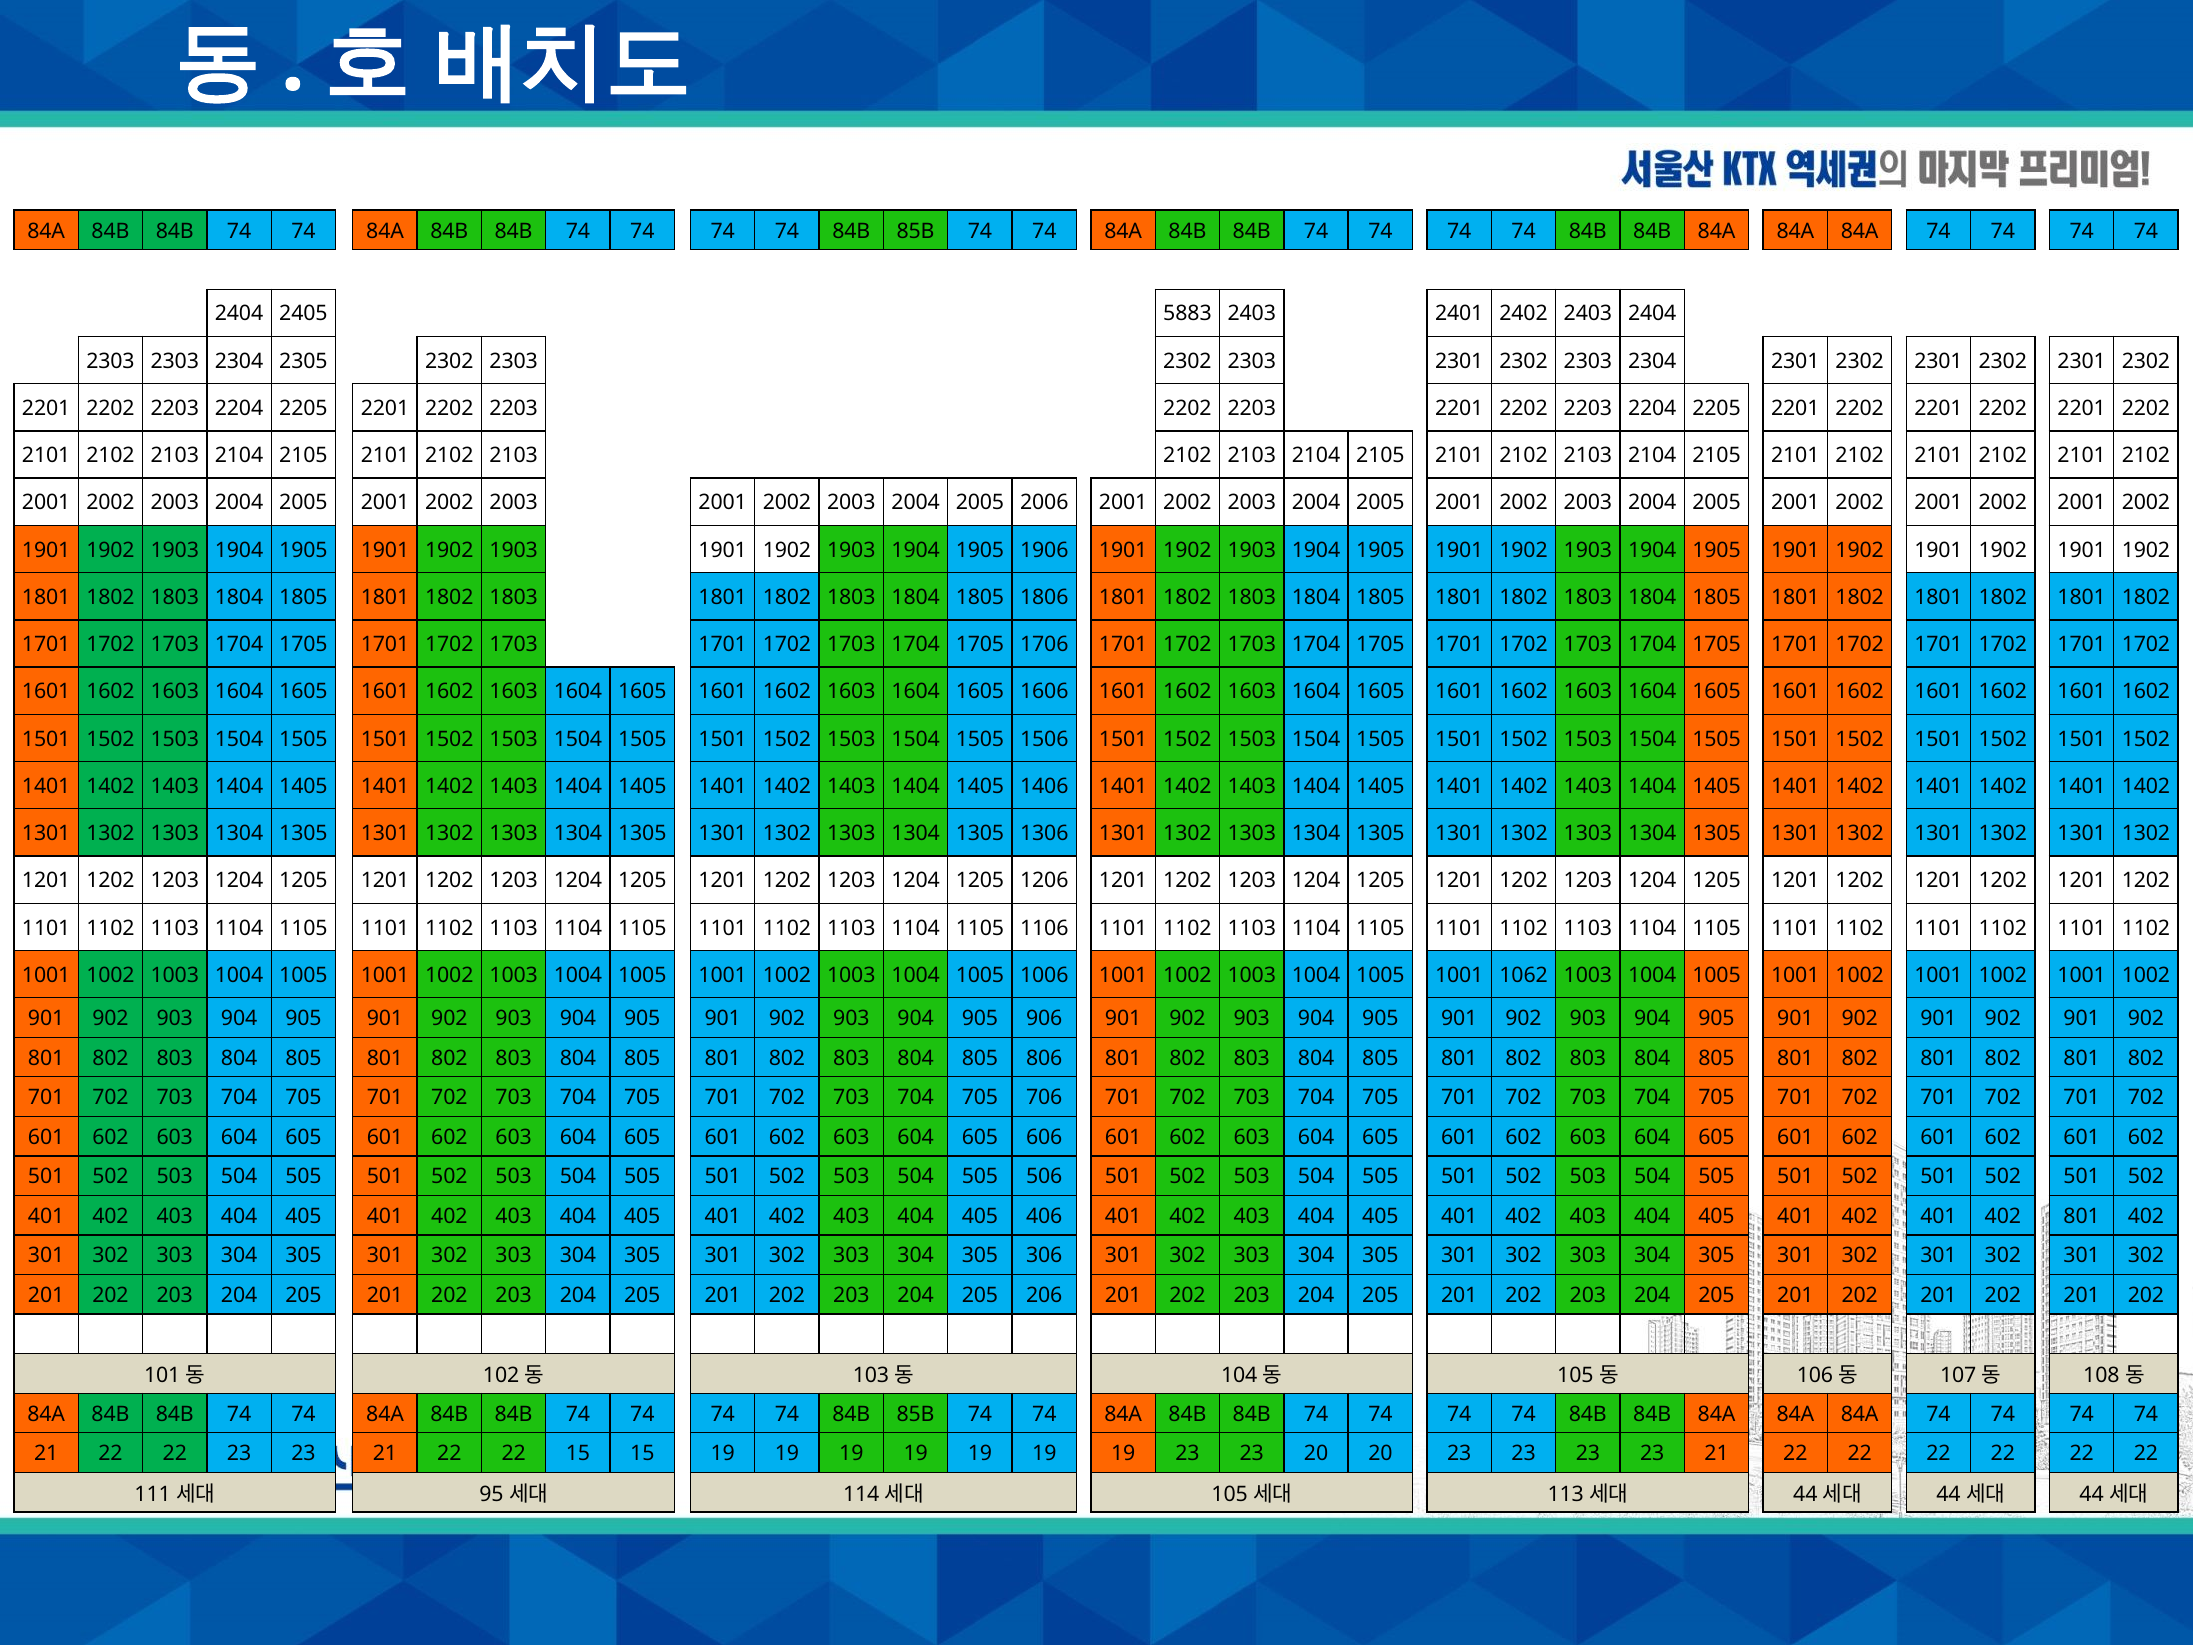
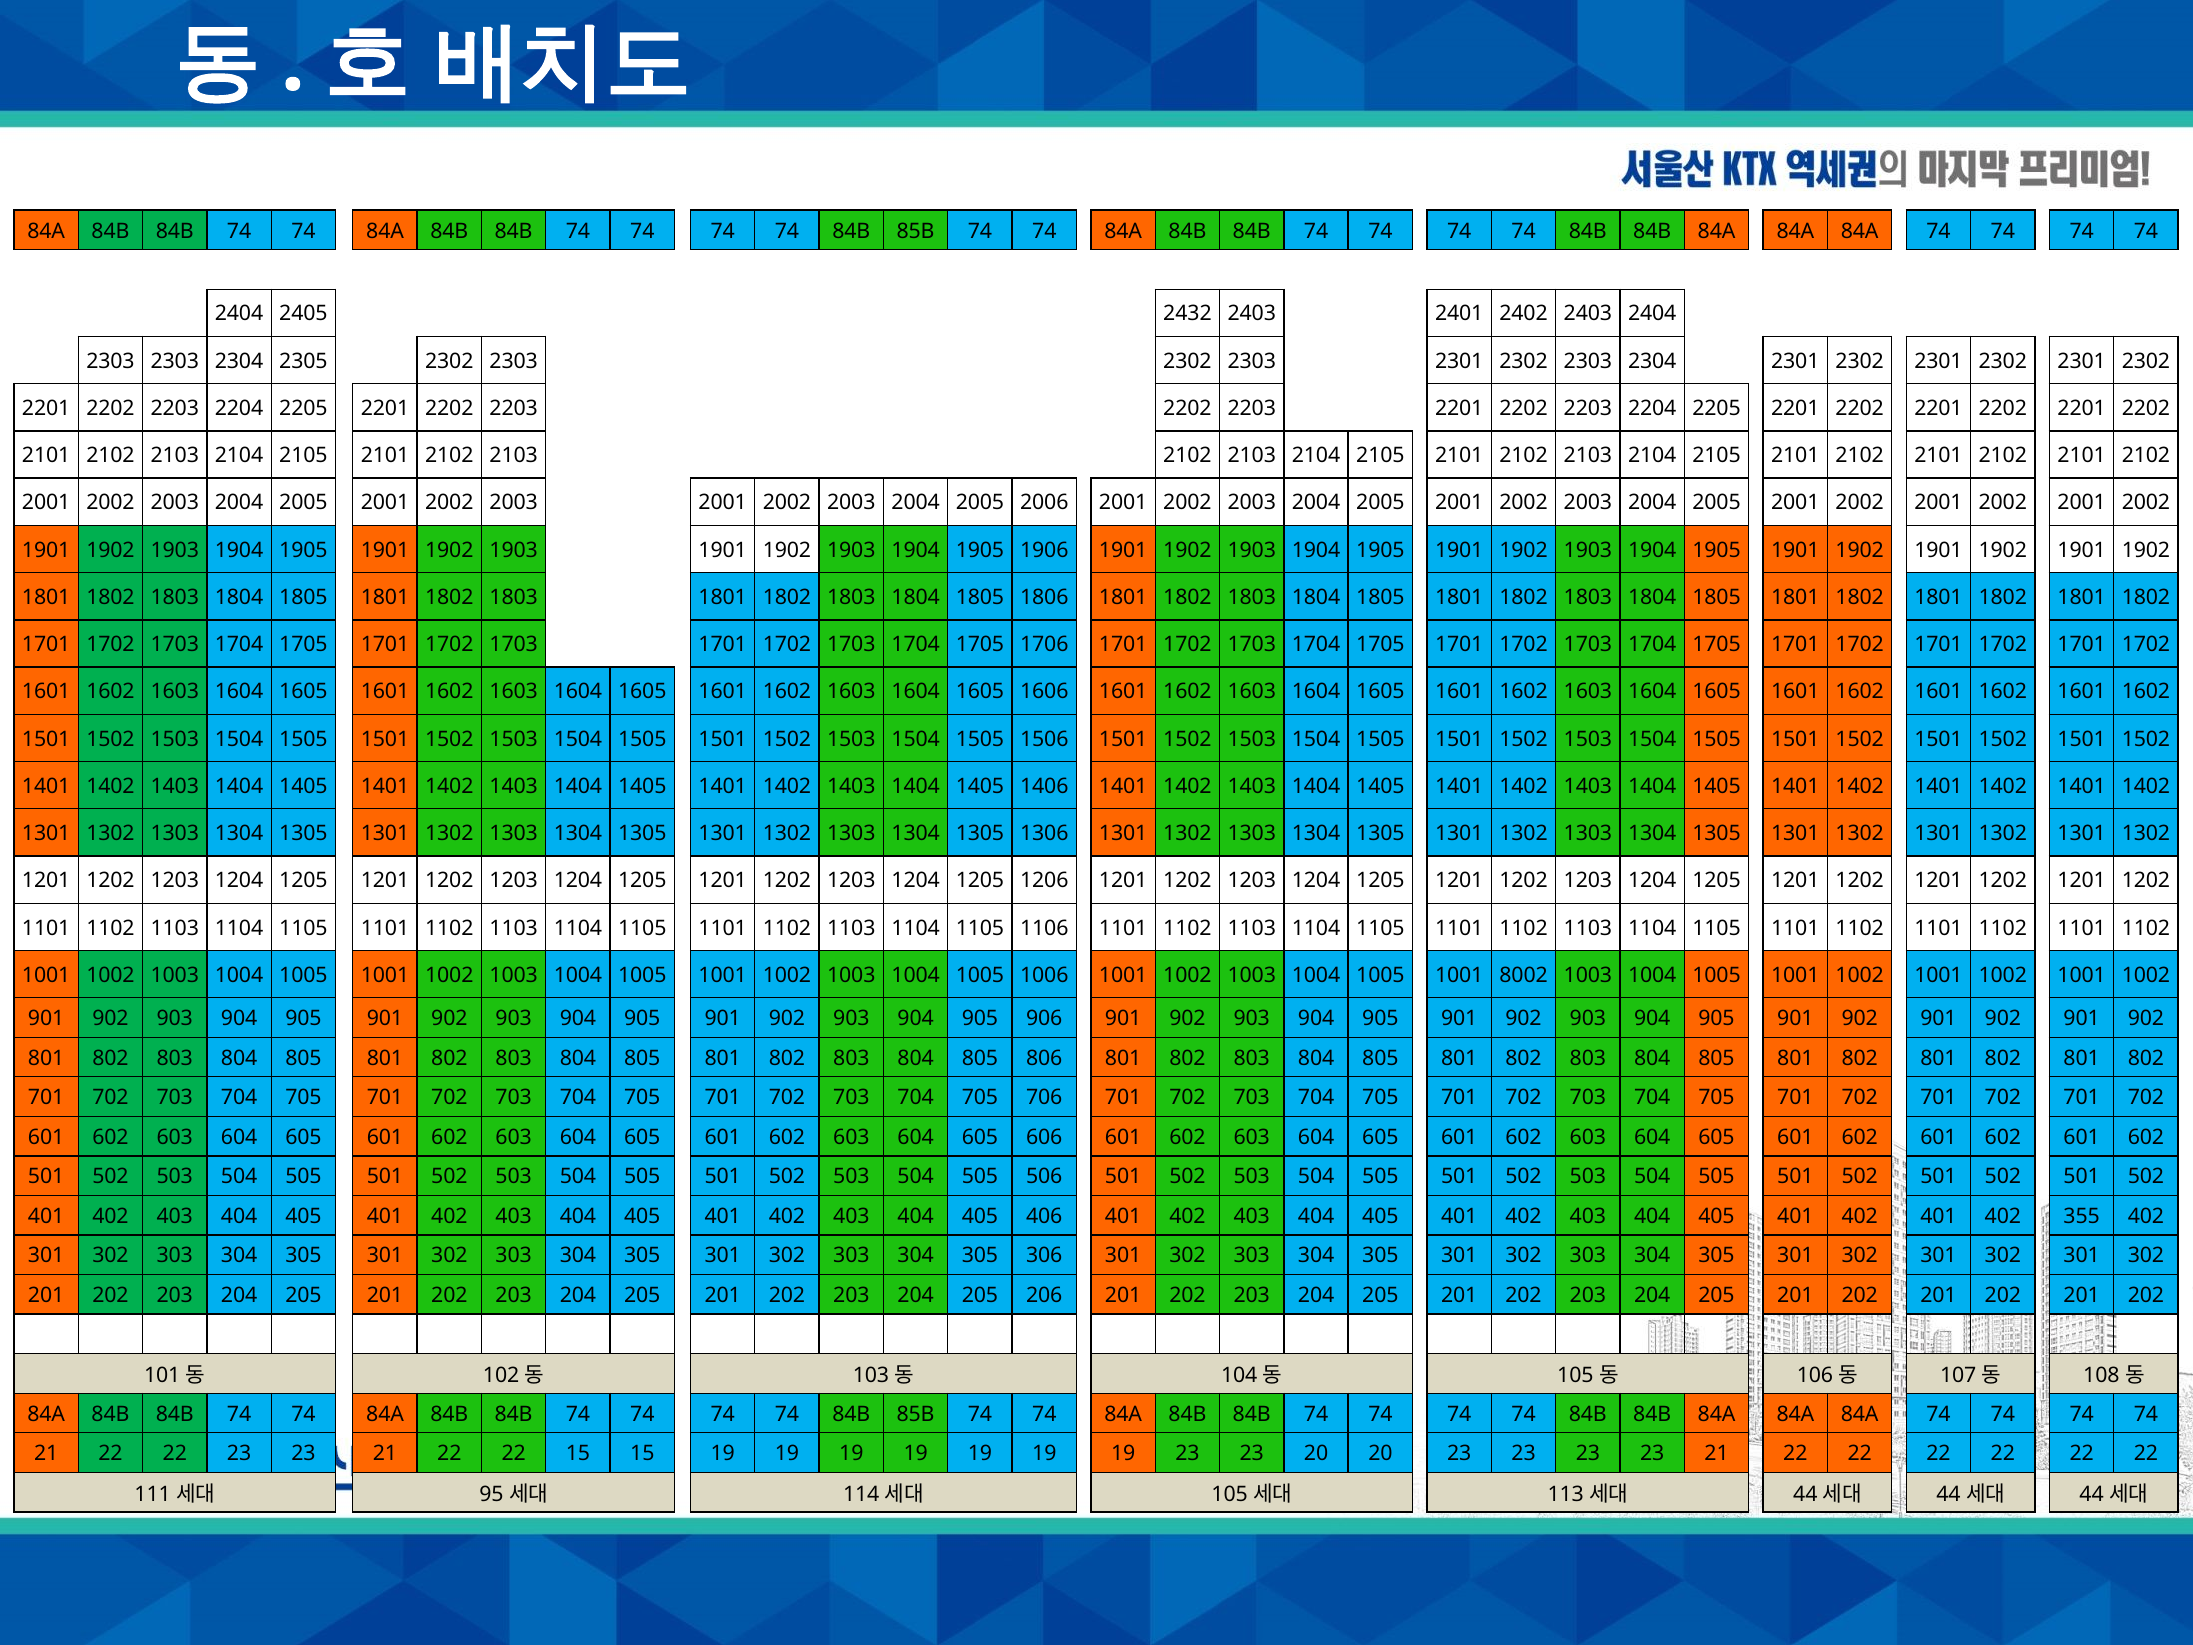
5883: 5883 -> 2432 (1187, 314)
1062: 1062 -> 8002 (1524, 975)
402 801: 801 -> 355 (2082, 1216)
